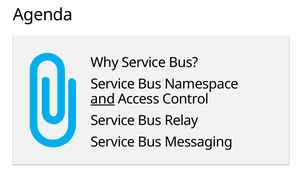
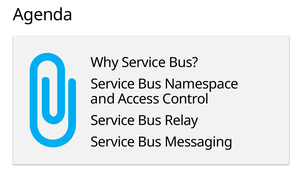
and underline: present -> none (103, 99)
